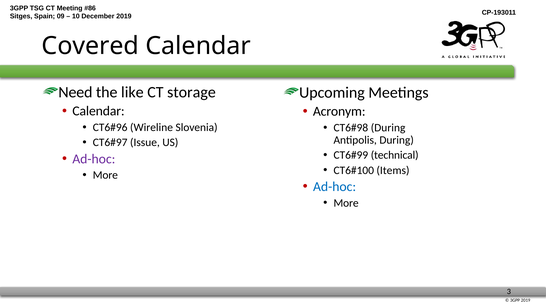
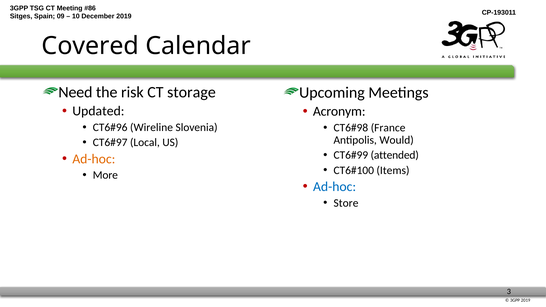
like: like -> risk (132, 92)
Calendar: Calendar -> Updated (98, 111)
During: During -> France (388, 128)
Antipolis During: During -> Would (397, 140)
Issue: Issue -> Local (145, 143)
technical: technical -> attended (395, 155)
Ad-hoc colour: purple -> orange (94, 159)
More: More -> Store (346, 203)
